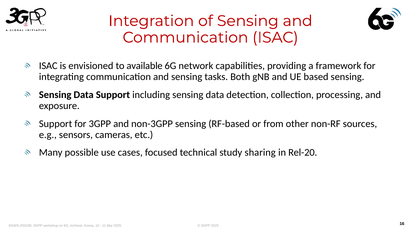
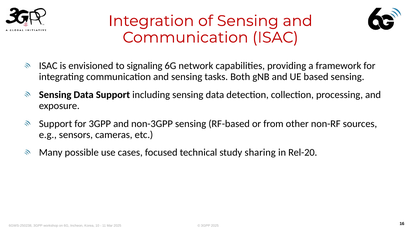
available: available -> signaling (145, 66)
